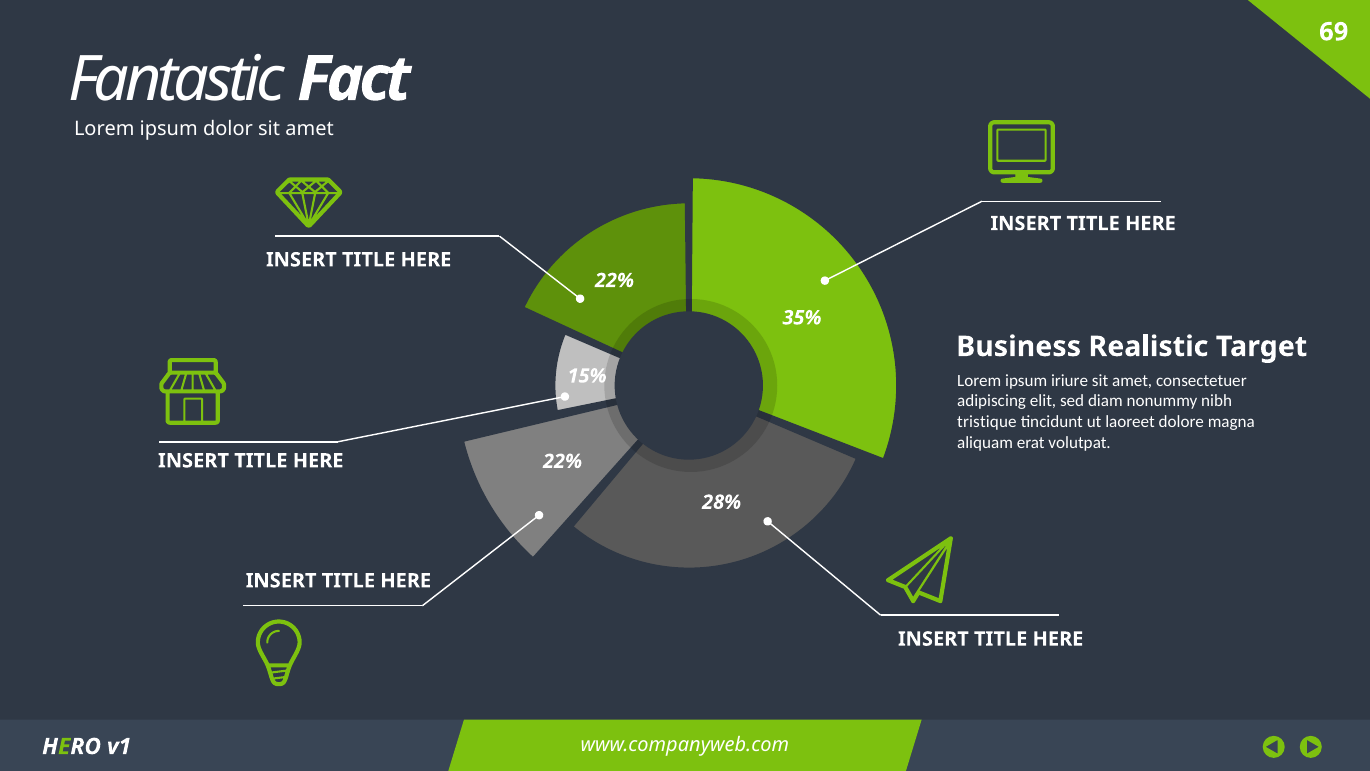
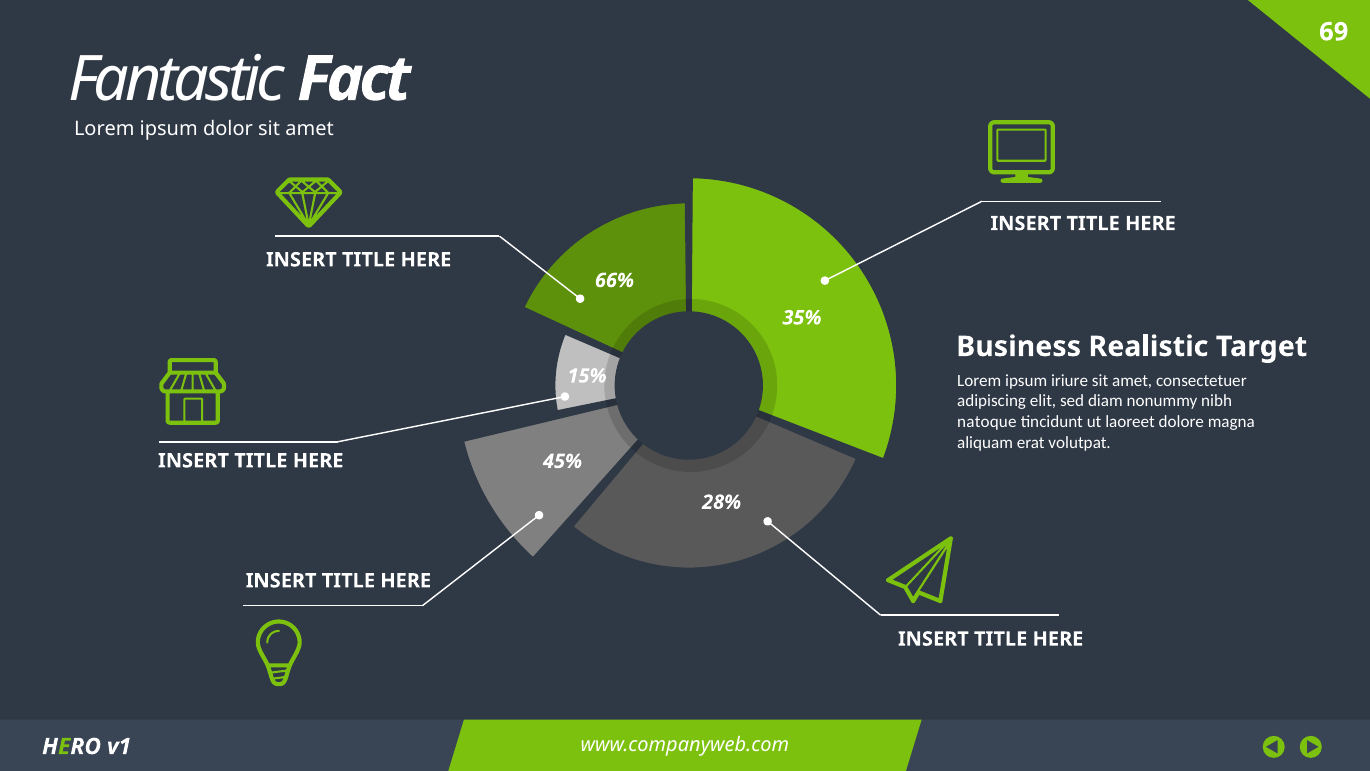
22%: 22% -> 66% (615, 280)
tristique: tristique -> natoque (987, 422)
22%: 22% -> 45% (563, 461)
